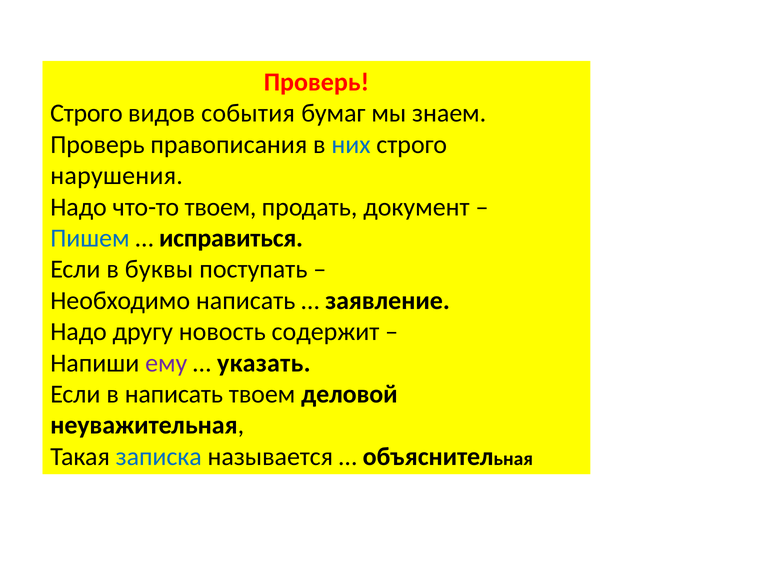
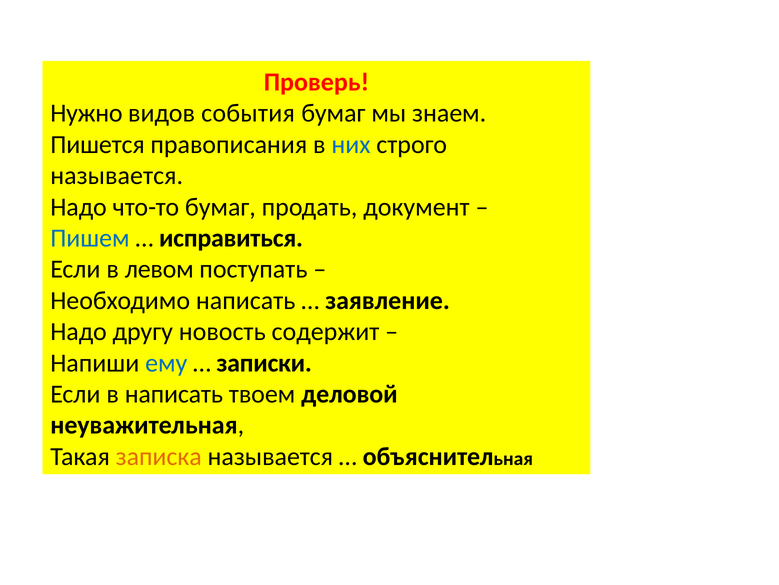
Строго: Строго -> Нужно (86, 113)
Проверь: Проверь -> Пишется (97, 144)
нарушения: нарушения -> называется (117, 176)
что-то твоем: твоем -> бумаг (220, 207)
буквы: буквы -> левом (159, 269)
ему colour: purple -> blue (166, 362)
указать: указать -> записки (264, 362)
записка colour: blue -> orange (159, 456)
